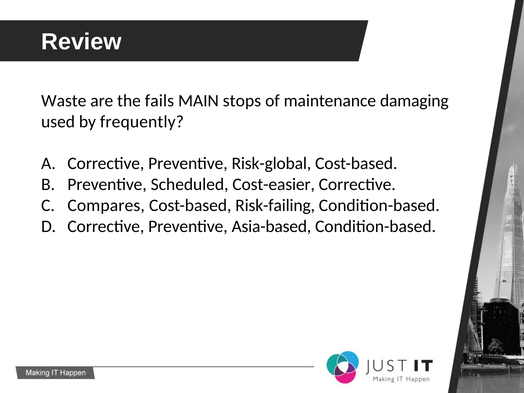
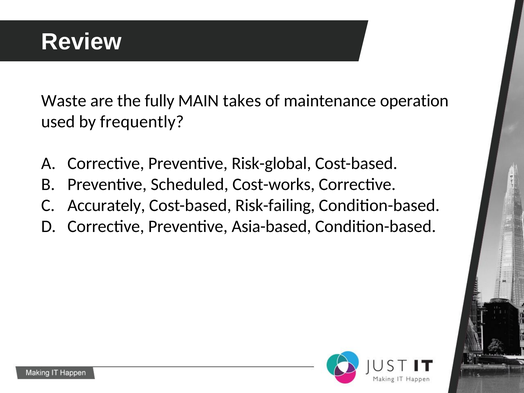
fails: fails -> fully (160, 101)
stops: stops -> takes (242, 101)
damaging: damaging -> operation (414, 101)
Cost-easier: Cost-easier -> Cost-works (274, 184)
Compares: Compares -> Accurately (106, 205)
